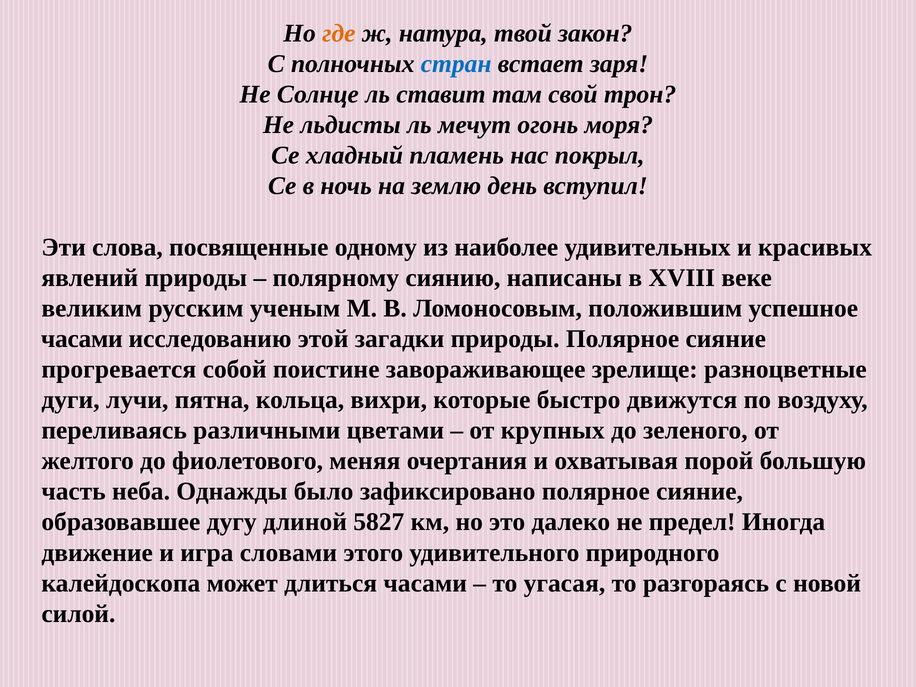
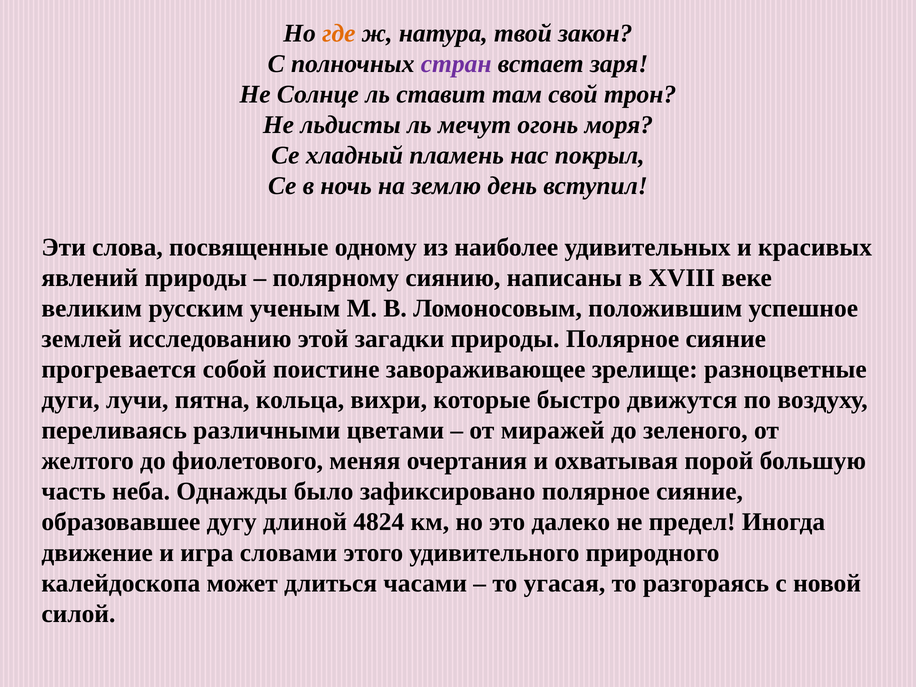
стран colour: blue -> purple (456, 64)
часами: часами -> землей (82, 339)
крупных: крупных -> миражей (553, 430)
5827: 5827 -> 4824 (379, 522)
